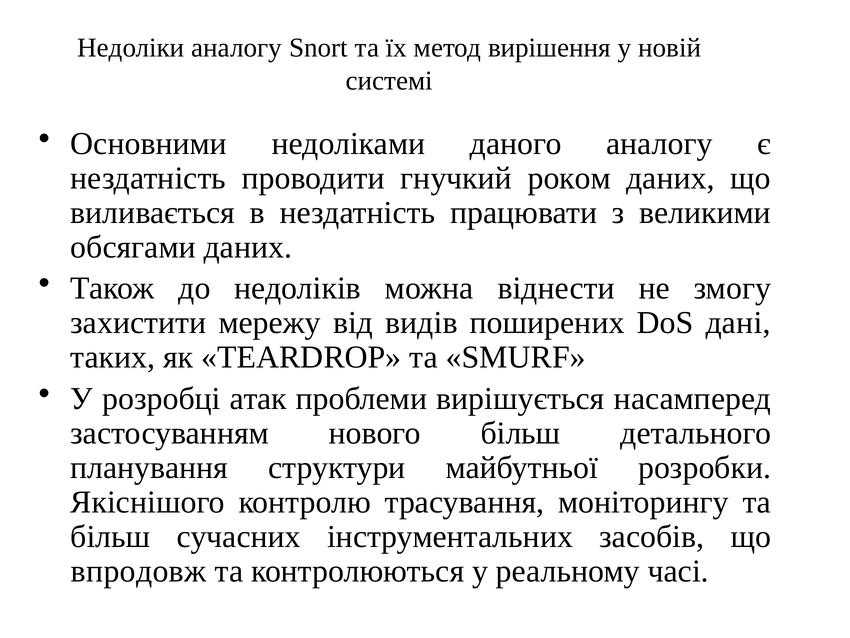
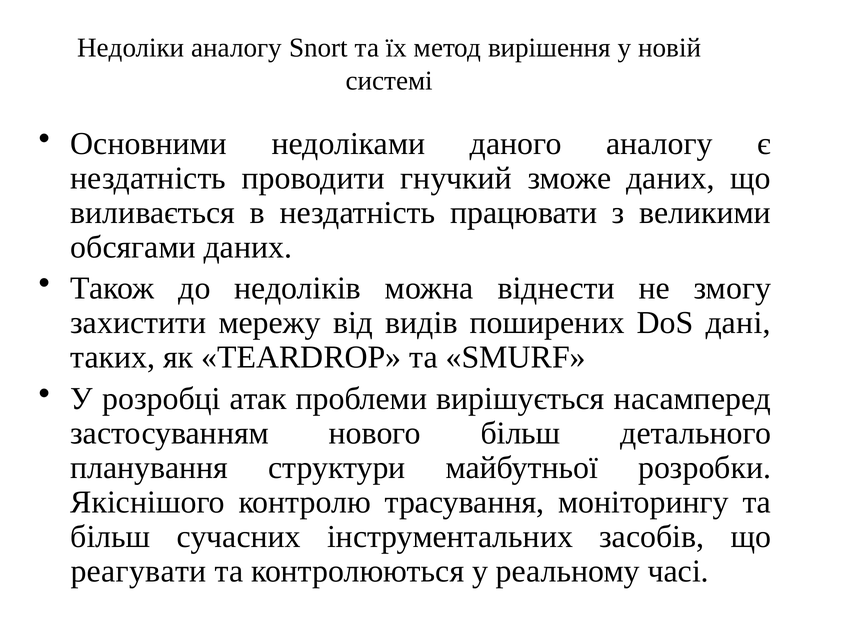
роком: роком -> зможе (569, 178)
впродовж: впродовж -> реагувати (139, 571)
